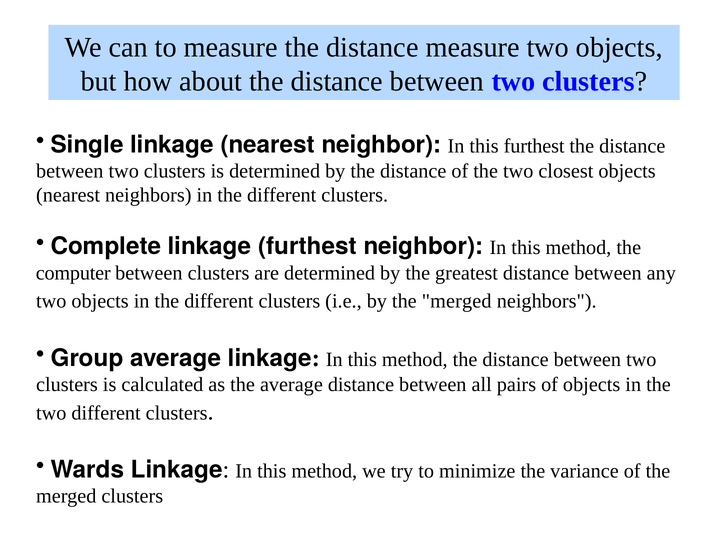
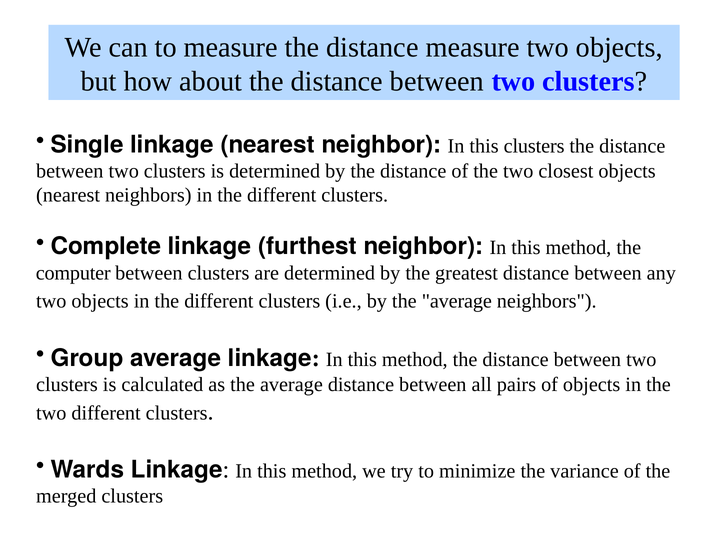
this furthest: furthest -> clusters (534, 146)
by the merged: merged -> average (457, 301)
